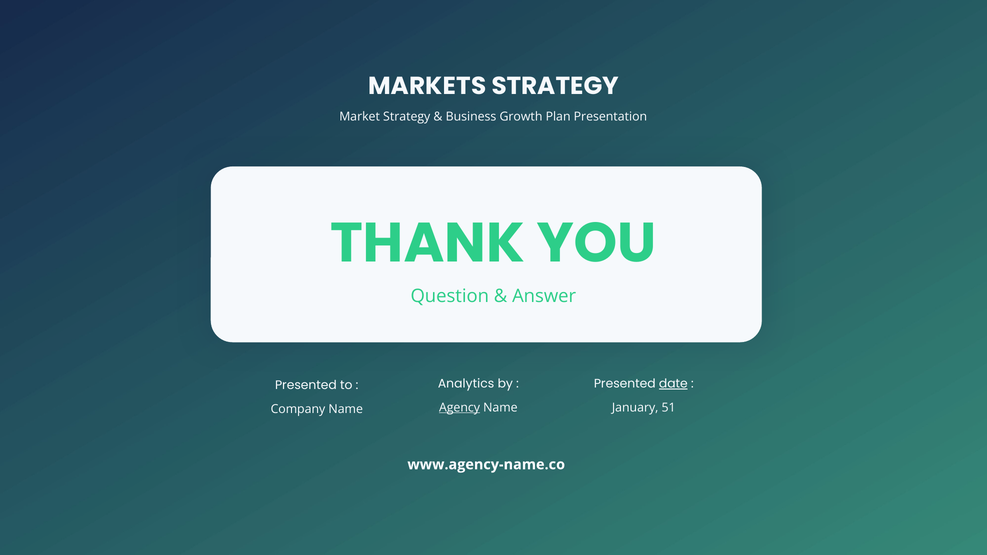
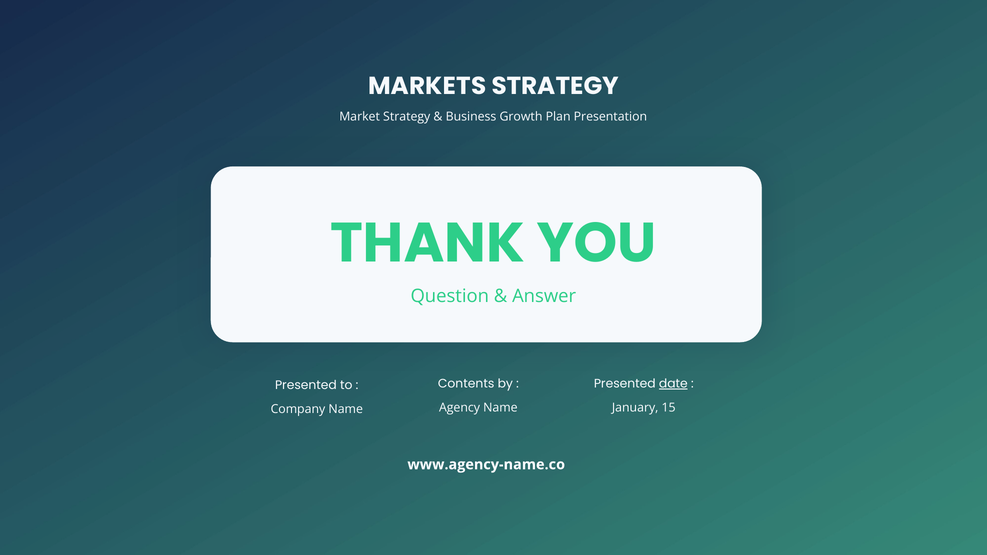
Analytics: Analytics -> Contents (466, 384)
Agency underline: present -> none (460, 408)
51: 51 -> 15 (669, 408)
